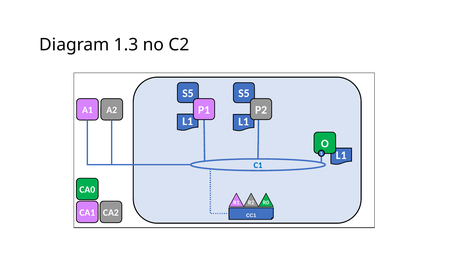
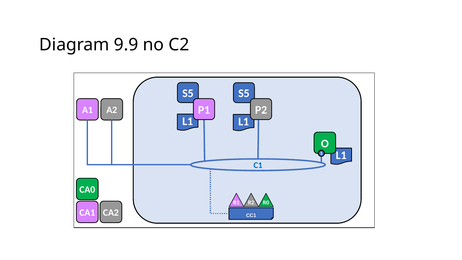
1.3: 1.3 -> 9.9 (126, 45)
